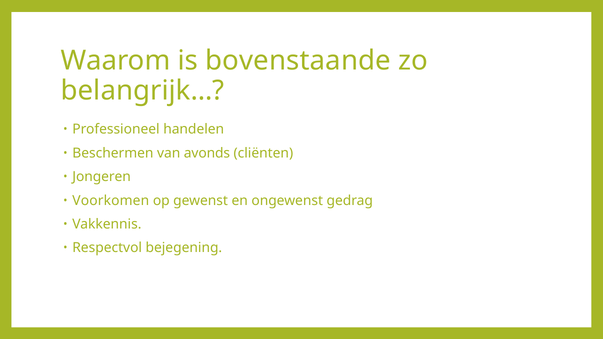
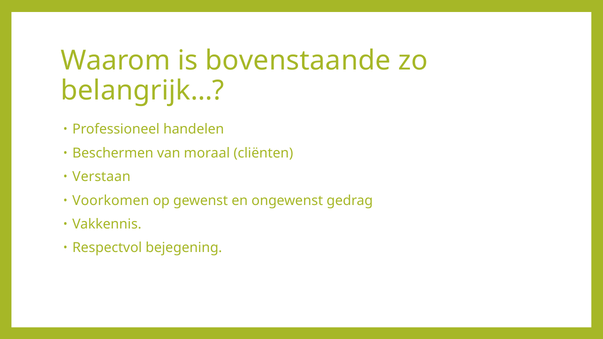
avonds: avonds -> moraal (207, 153)
Jongeren: Jongeren -> Verstaan (101, 177)
